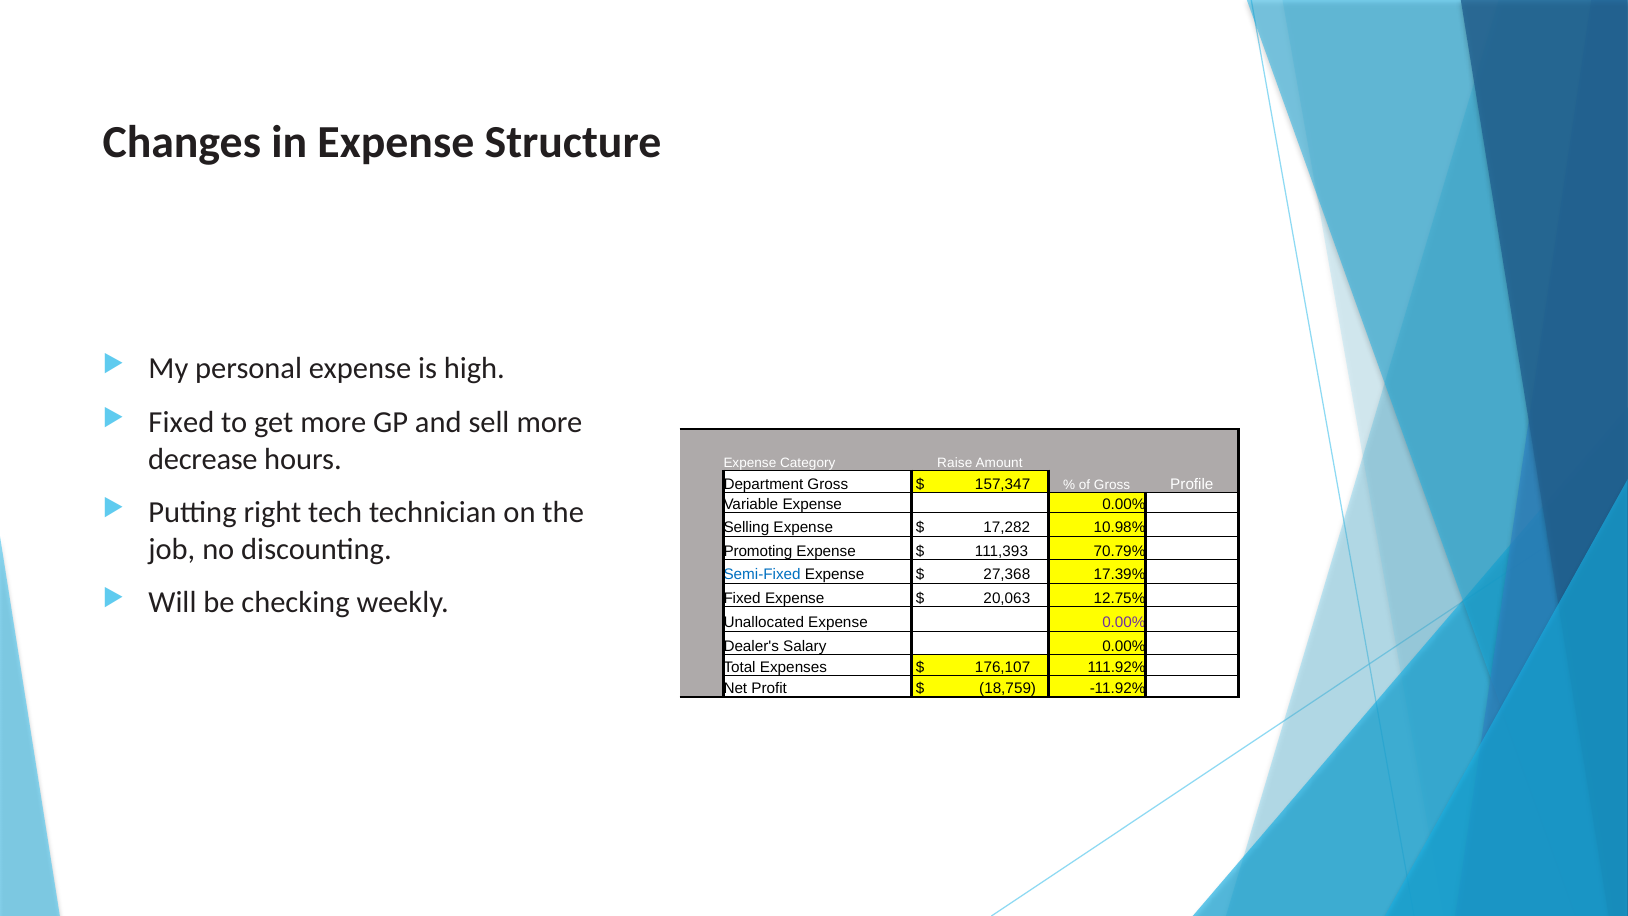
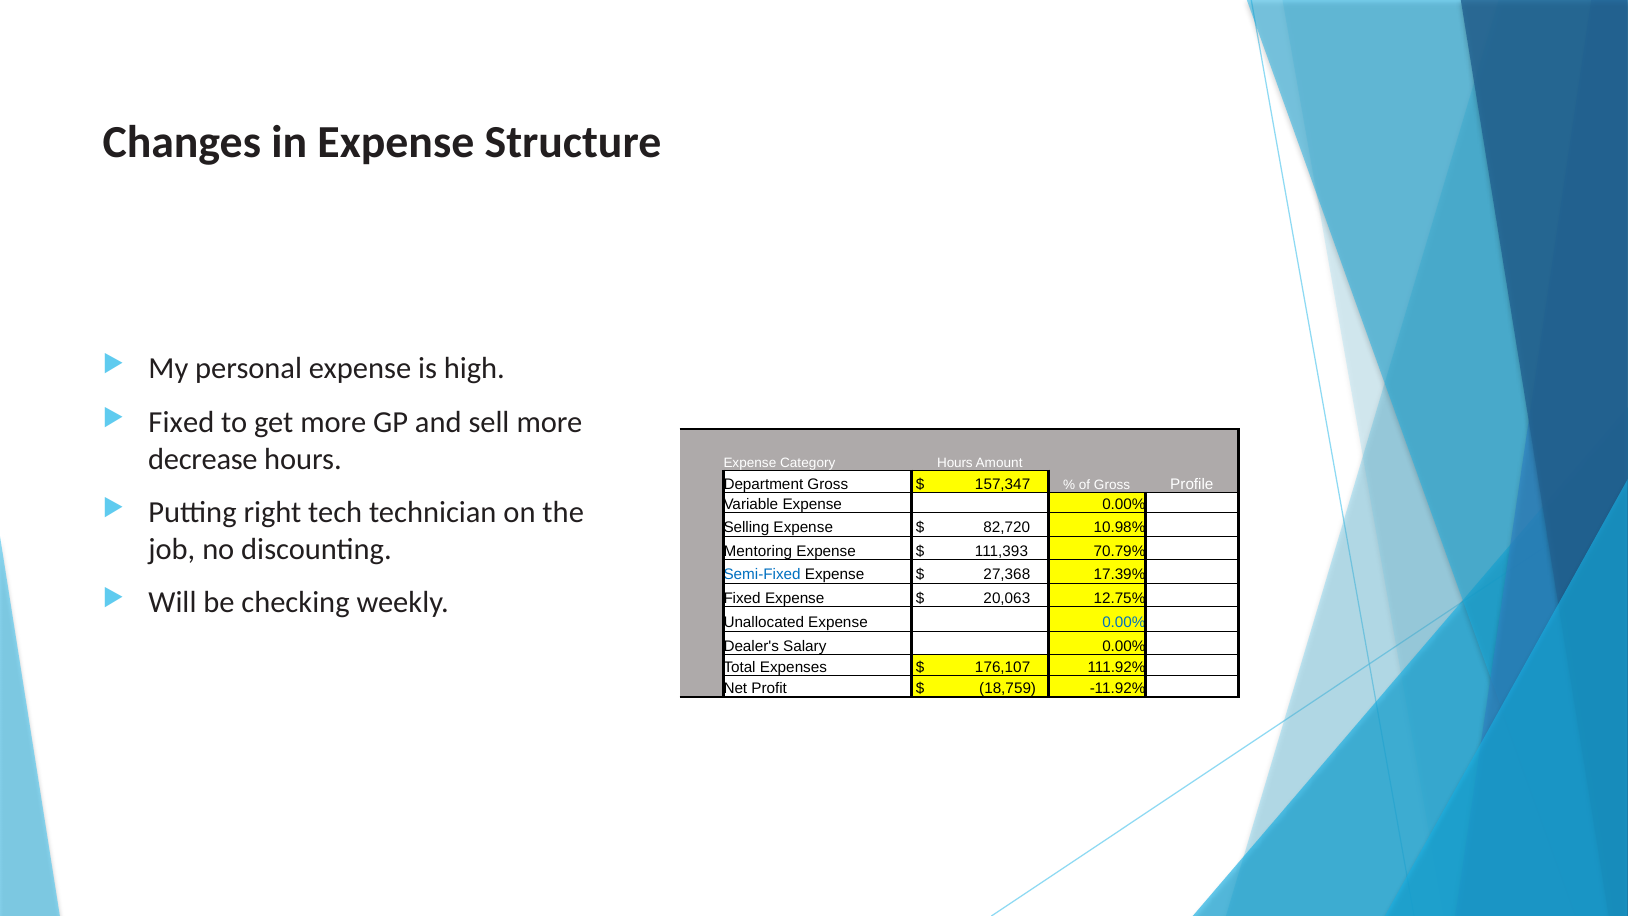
Category Raise: Raise -> Hours (955, 463)
17,282: 17,282 -> 82,720 (1007, 527)
Promoting: Promoting -> Mentoring (758, 551)
0.00% colour: purple -> blue (1124, 623)
